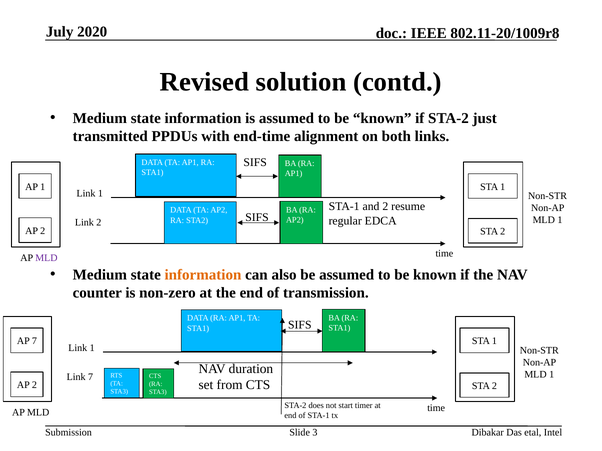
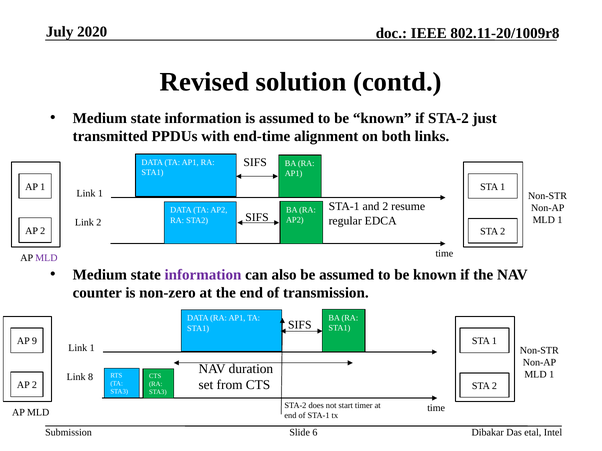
information colour: orange -> purple (203, 275)
AP 7: 7 -> 9 (34, 341)
Link 7: 7 -> 8 (91, 377)
3: 3 -> 6 (315, 433)
